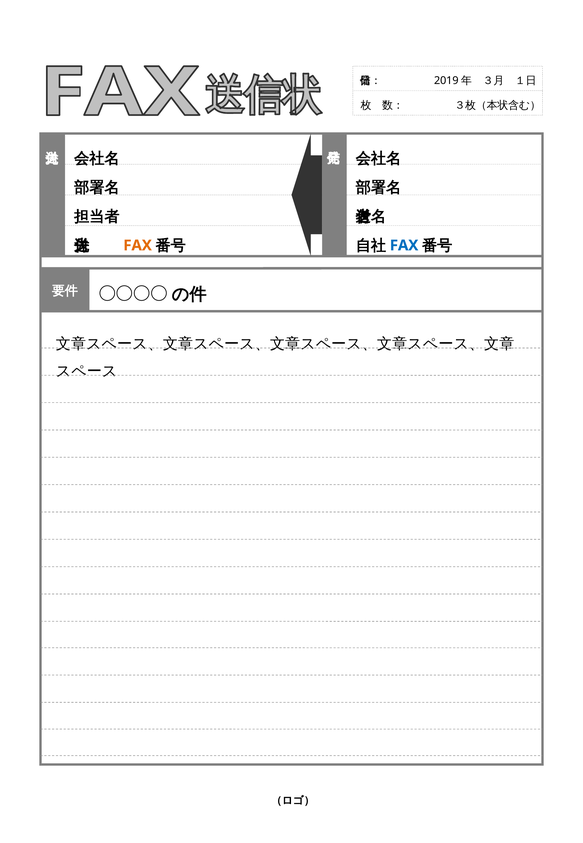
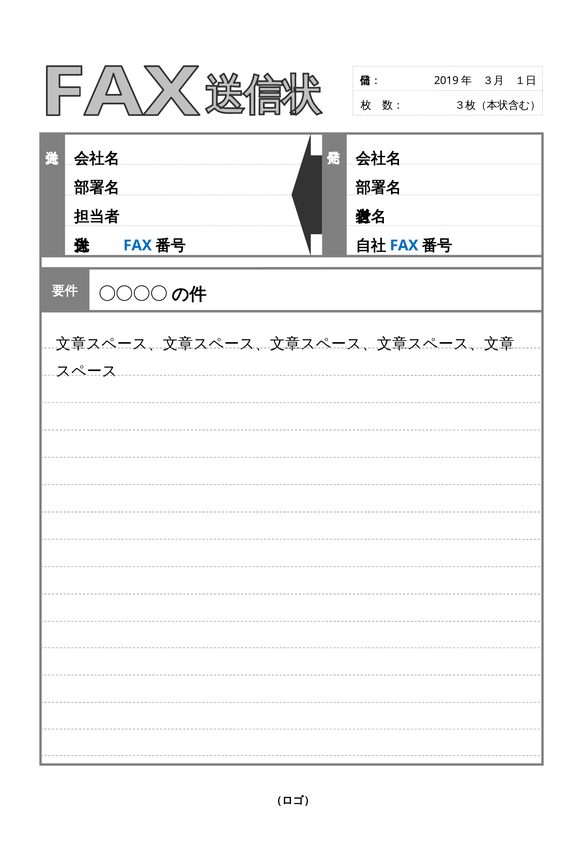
FAX colour: orange -> blue (138, 245)
